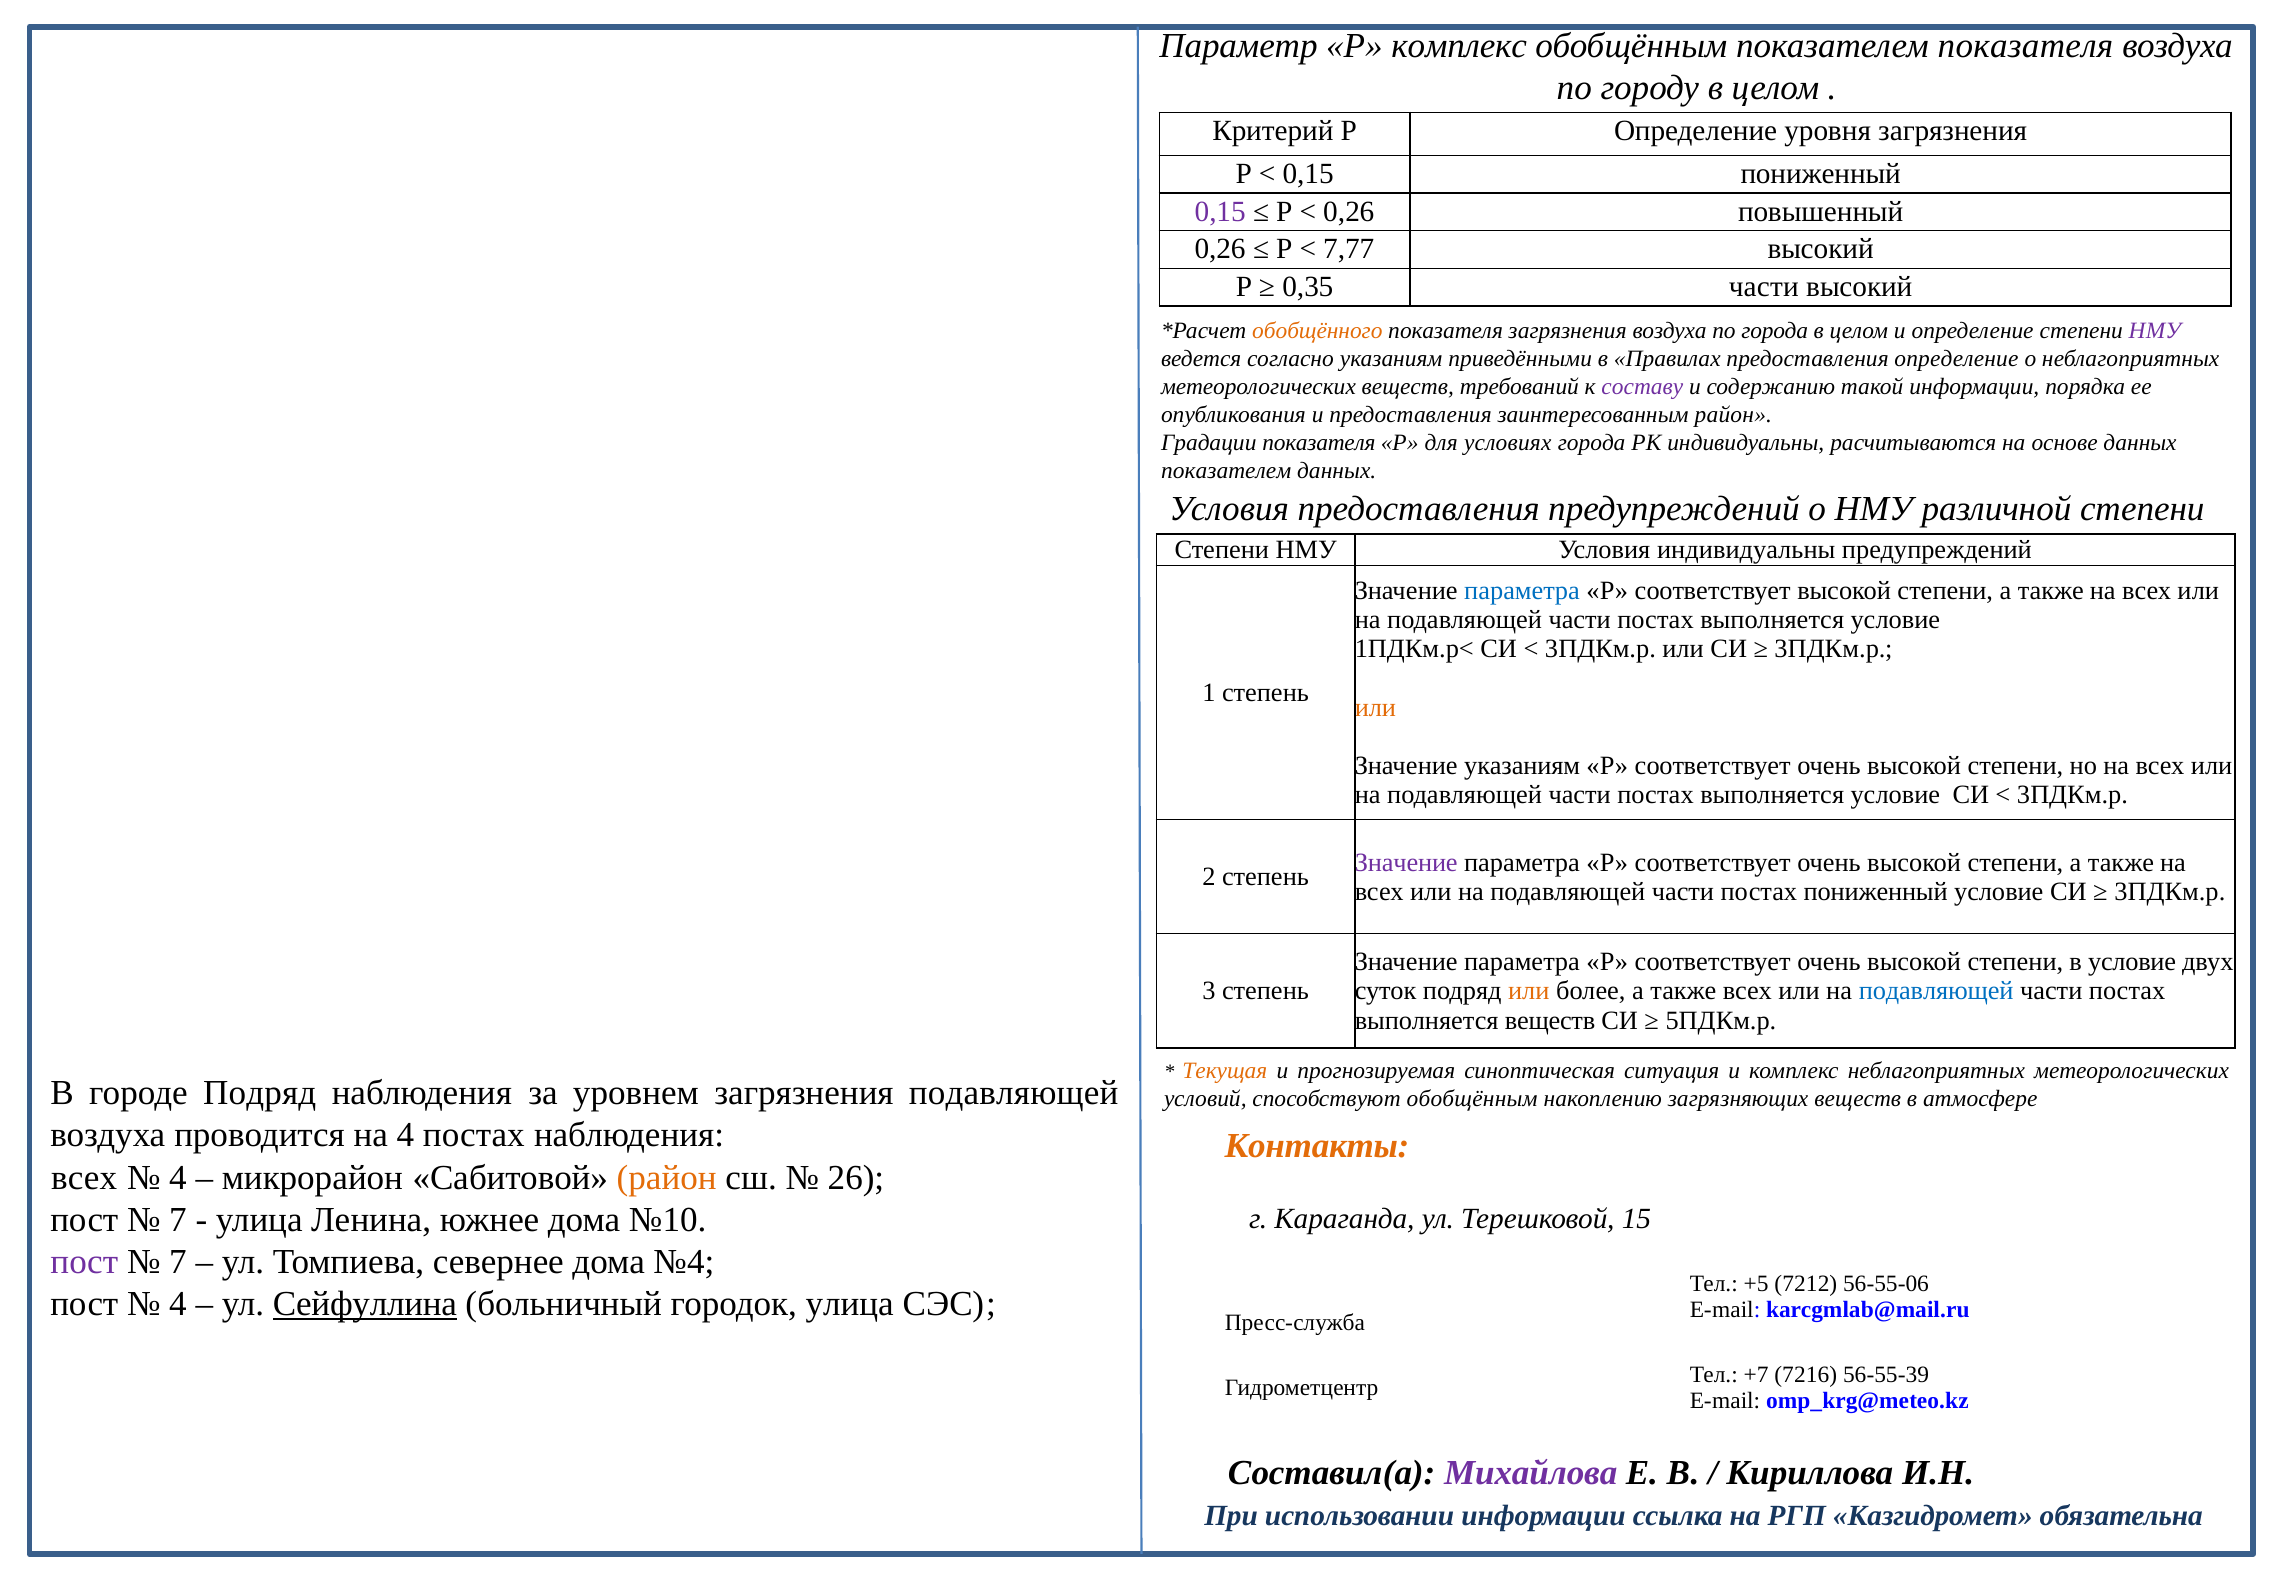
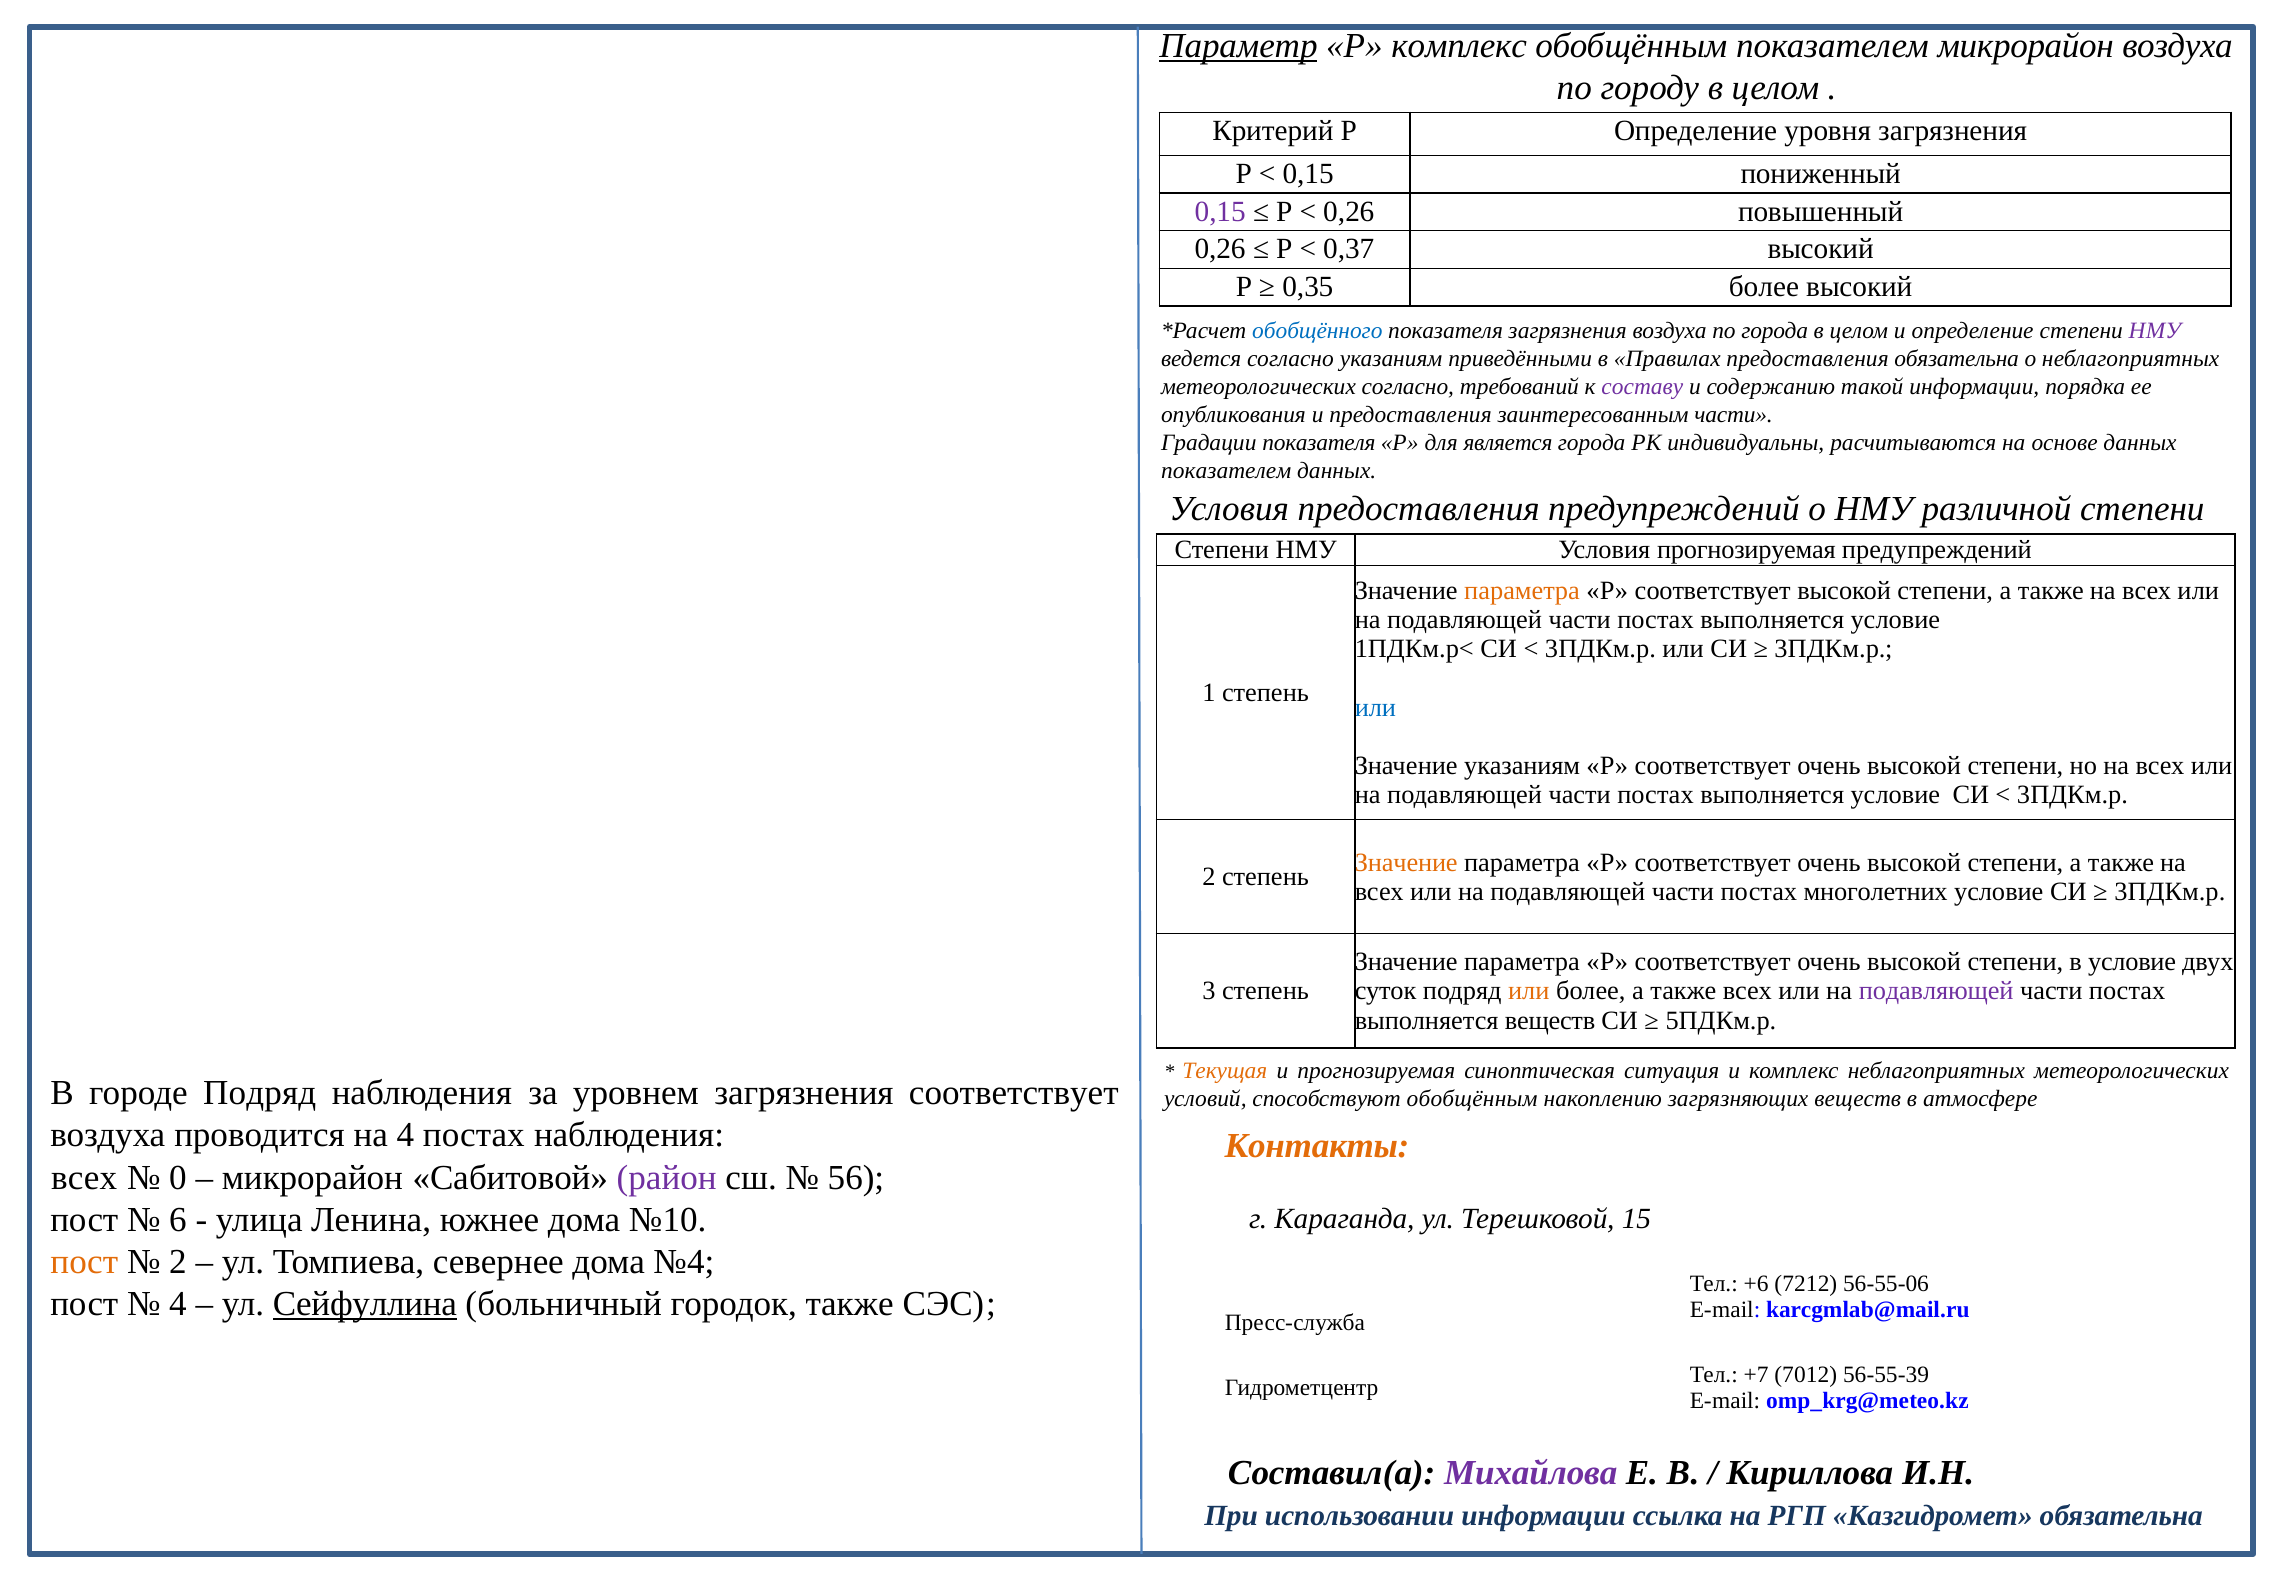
Параметр underline: none -> present (1238, 46)
показателем показателя: показателя -> микрорайон (2026, 46)
7,77: 7,77 -> 0,37 (1349, 249)
0,35 части: части -> более (1764, 287)
обобщённого colour: orange -> blue (1317, 330)
предоставления определение: определение -> обязательна (1957, 358)
метеорологических веществ: веществ -> согласно (1408, 387)
заинтересованным район: район -> части (1734, 415)
условиях: условиях -> является (1508, 443)
Условия индивидуальны: индивидуальны -> прогнозируемая (1746, 550)
параметра colour: blue -> orange (1522, 590)
или colour: orange -> blue (1375, 707)
Значение colour: purple -> orange (1406, 862)
постах пониженный: пониженный -> многолетних (1876, 891)
подавляющей colour: blue -> purple (1936, 991)
загрязнения подавляющей: подавляющей -> соответствует (1014, 1093)
4: 4 -> 0 (178, 1177)
район colour: orange -> purple (667, 1177)
26: 26 -> 56 (856, 1177)
7: 7 -> 6 (178, 1219)
пост colour: purple -> orange (84, 1261)
7: 7 -> 2 (178, 1261)
+5: +5 -> +6 (1756, 1283)
городок улица: улица -> также (850, 1304)
7216: 7216 -> 7012 (1806, 1375)
